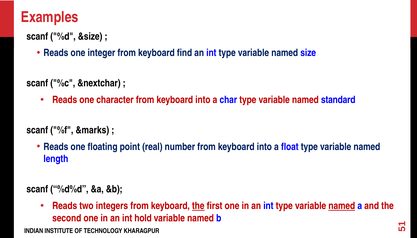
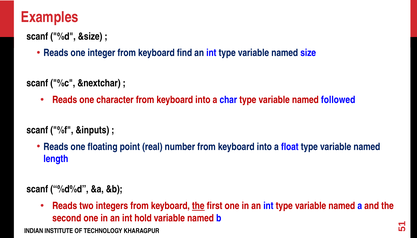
standard: standard -> followed (338, 100)
&marks: &marks -> &inputs (92, 130)
named underline: present -> none (342, 206)
